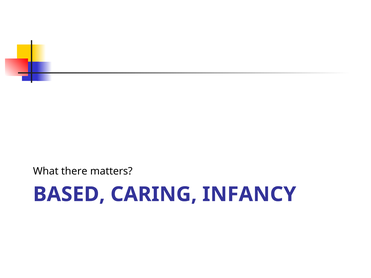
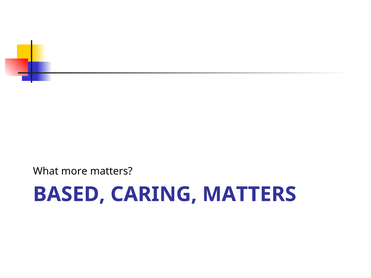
there: there -> more (74, 171)
CARING INFANCY: INFANCY -> MATTERS (249, 194)
